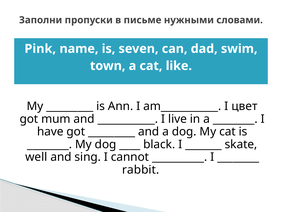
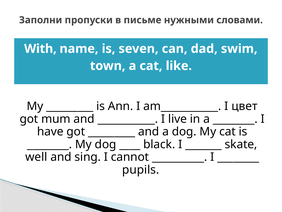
Pink: Pink -> With (40, 49)
rabbit: rabbit -> pupils (141, 169)
